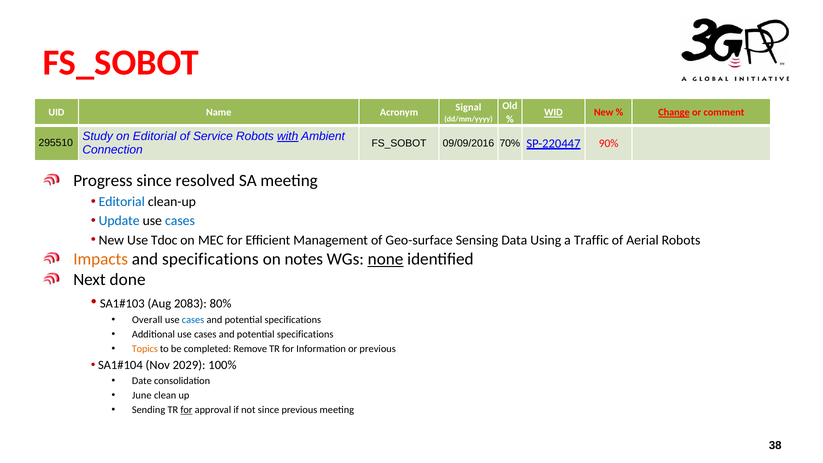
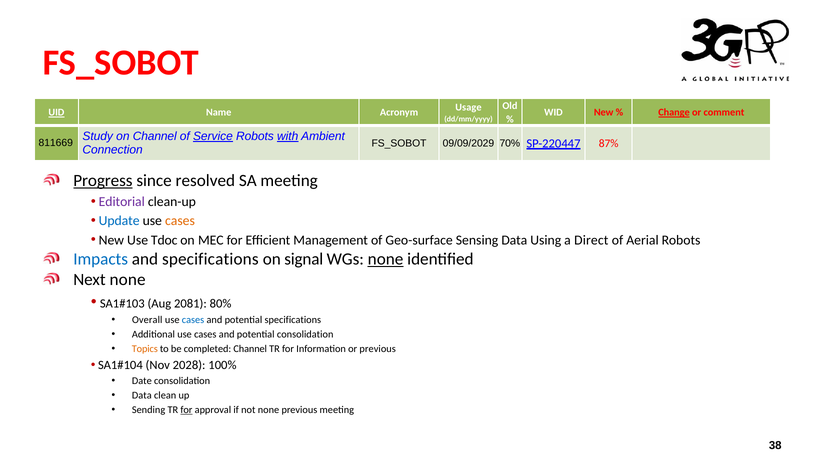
Signal: Signal -> Usage (468, 107)
UID underline: none -> present (56, 113)
WID underline: present -> none (553, 113)
on Editorial: Editorial -> Channel (155, 136)
Service underline: none -> present (213, 136)
295510: 295510 -> 811669 (56, 143)
09/09/2016: 09/09/2016 -> 09/09/2029 (468, 143)
90%: 90% -> 87% (609, 143)
Progress underline: none -> present (103, 181)
Editorial colour: blue -> purple (122, 202)
cases colour: blue -> orange (180, 221)
Traffic: Traffic -> Direct (591, 240)
Impacts colour: orange -> blue (101, 259)
notes: notes -> signal (304, 259)
Next done: done -> none (128, 279)
2083: 2083 -> 2081 (190, 304)
specifications: specifications -> consolidation (305, 334)
completed Remove: Remove -> Channel (250, 349)
2029: 2029 -> 2028 (189, 365)
June: June -> Data (142, 395)
not since: since -> none (269, 410)
